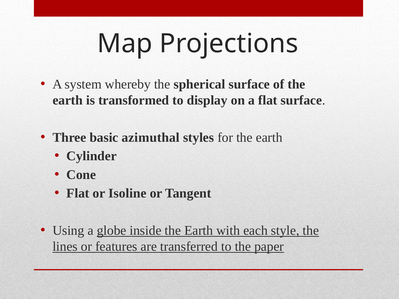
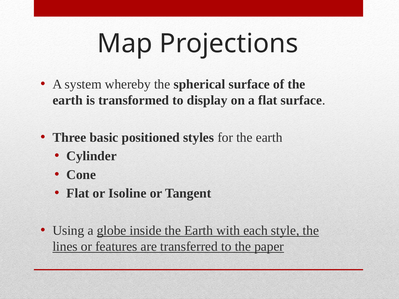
azimuthal: azimuthal -> positioned (151, 138)
